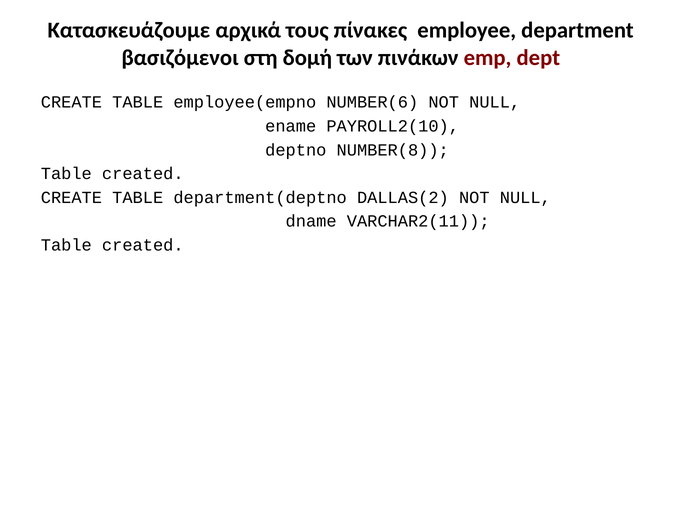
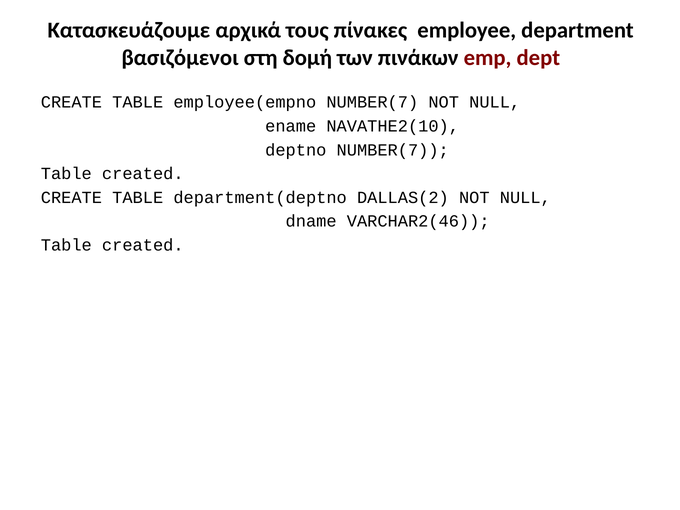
employee(empno NUMBER(6: NUMBER(6 -> NUMBER(7 (372, 102)
PAYROLL2(10: PAYROLL2(10 -> NAVATHE2(10 (393, 126)
deptno NUMBER(8: NUMBER(8 -> NUMBER(7 (393, 150)
VARCHAR2(11: VARCHAR2(11 -> VARCHAR2(46 (418, 221)
